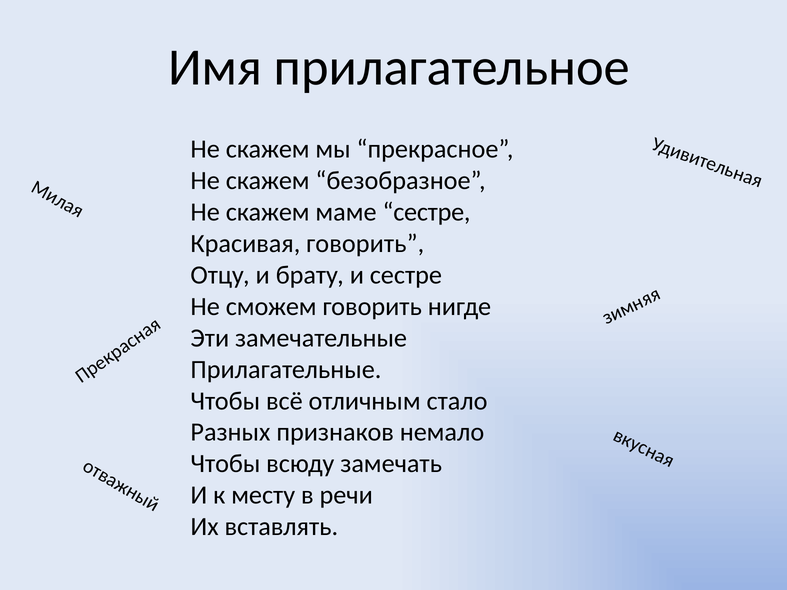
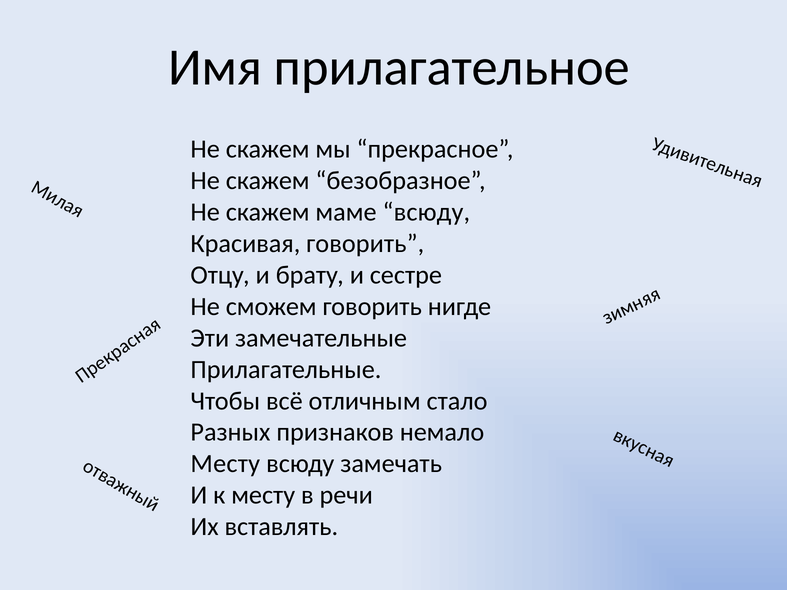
маме сестре: сестре -> всюду (426, 212)
Чтобы: Чтобы -> Месту (225, 464)
